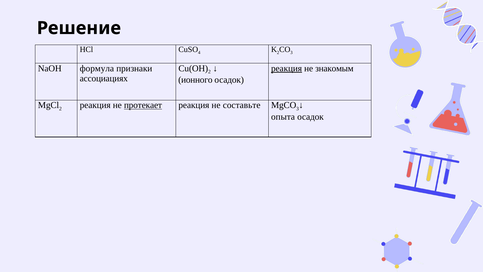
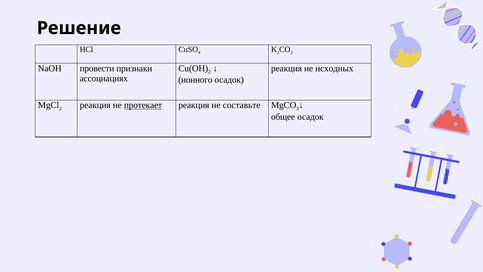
формула: формула -> провести (97, 68)
реакция underline: present -> none (287, 68)
знакомым: знакомым -> исходных (334, 68)
опыта: опыта -> общее (283, 117)
